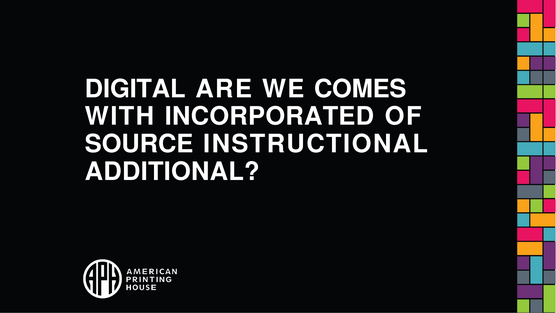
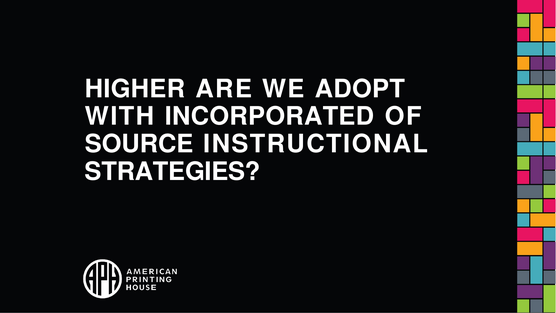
DIGITAL: DIGITAL -> HIGHER (135, 89)
COMES: COMES -> ADOPT (360, 89)
ADDITIONAL: ADDITIONAL -> STRATEGIES (173, 171)
